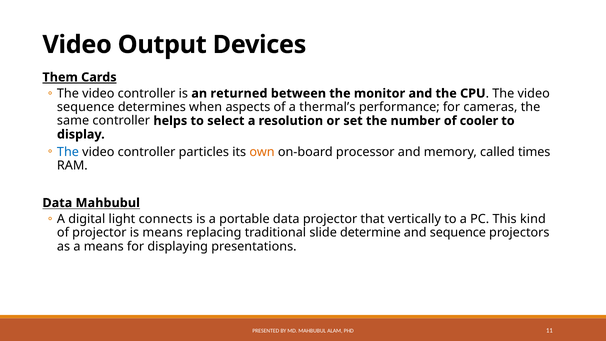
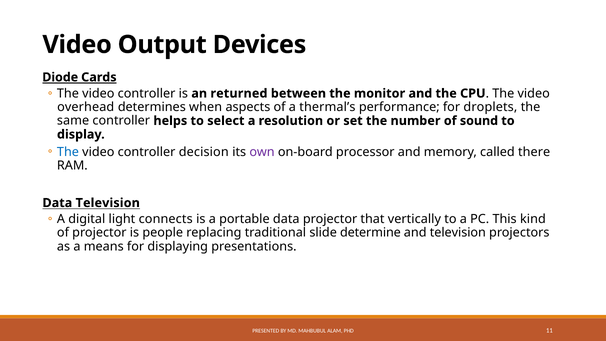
Them: Them -> Diode (60, 77)
sequence: sequence -> overhead (86, 107)
cameras: cameras -> droplets (490, 107)
cooler: cooler -> sound (479, 121)
particles: particles -> decision (204, 152)
own colour: orange -> purple (262, 152)
times: times -> there (534, 152)
Data Mahbubul: Mahbubul -> Television (108, 203)
is means: means -> people (163, 233)
and sequence: sequence -> television (458, 233)
